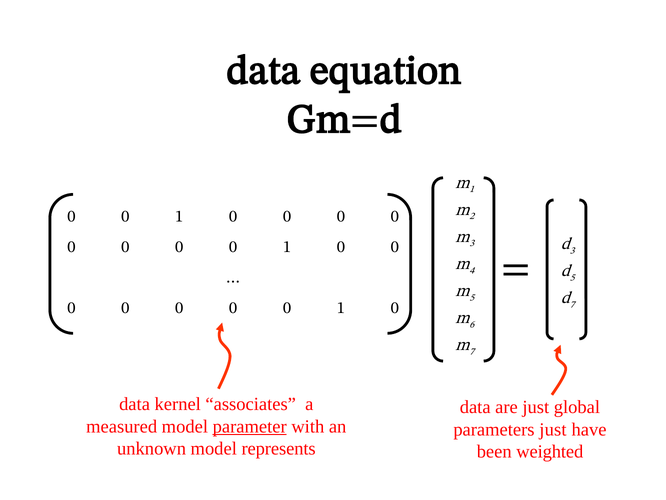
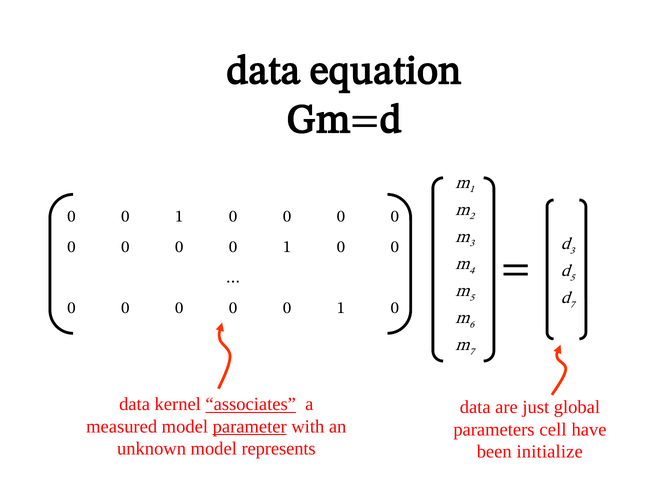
associates underline: none -> present (251, 404)
parameters just: just -> cell (553, 429)
weighted: weighted -> initialize (550, 451)
